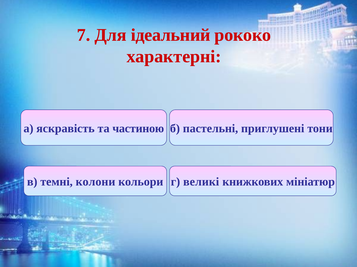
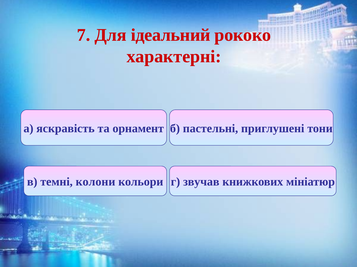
частиною: частиною -> орнамент (138, 129)
великі: великі -> звучав (201, 182)
